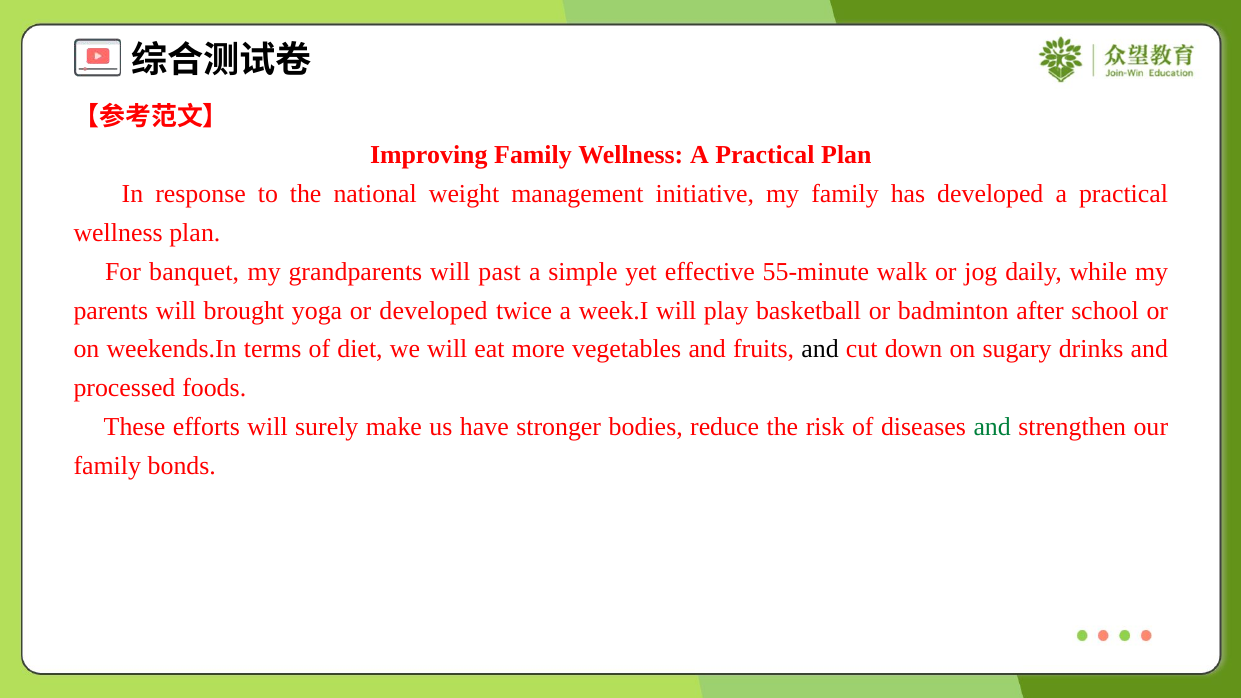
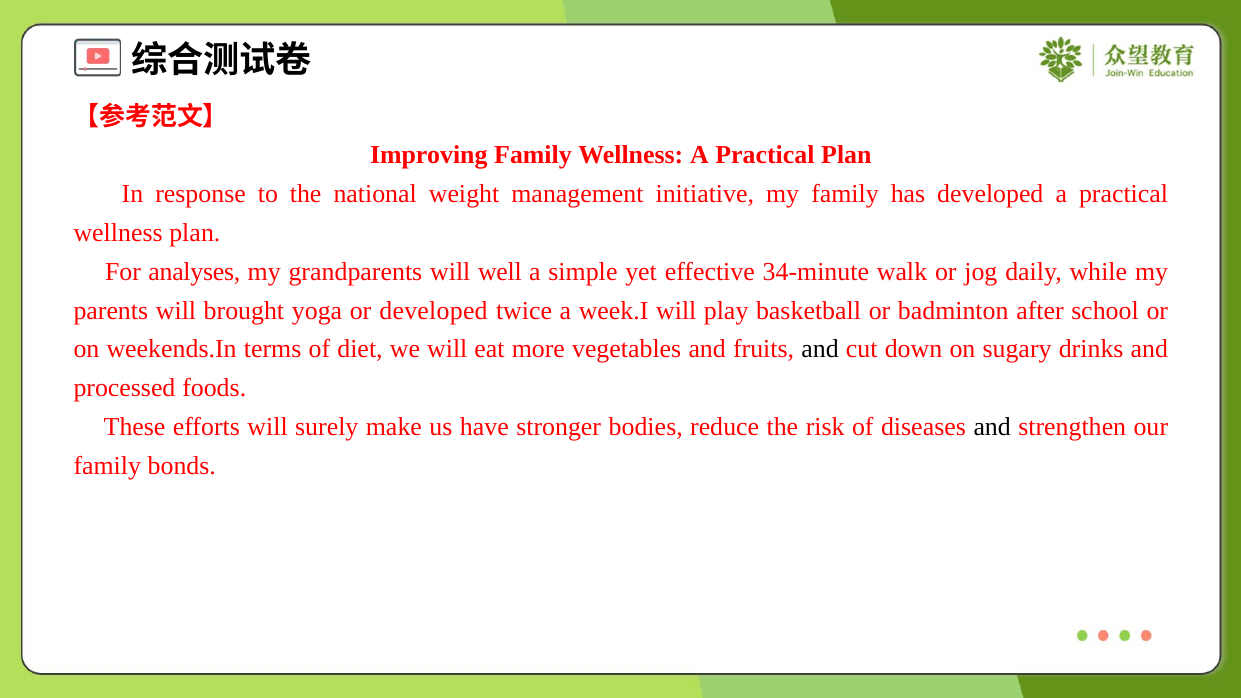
banquet: banquet -> analyses (194, 272)
past: past -> well (500, 272)
55-minute: 55-minute -> 34-minute (816, 272)
and colour: green -> black (992, 427)
